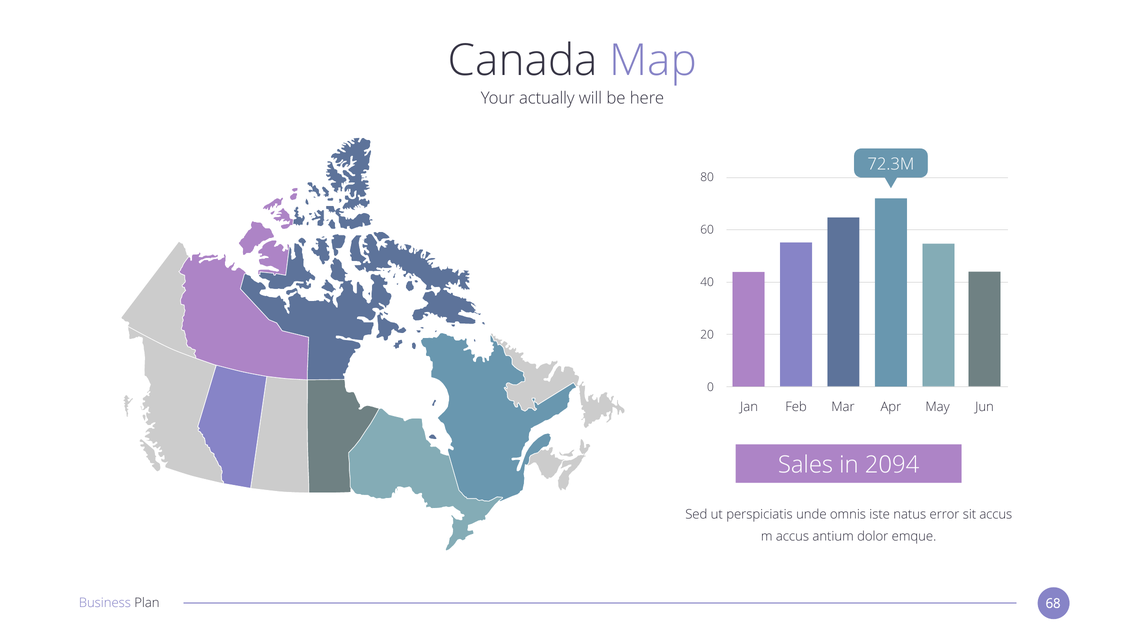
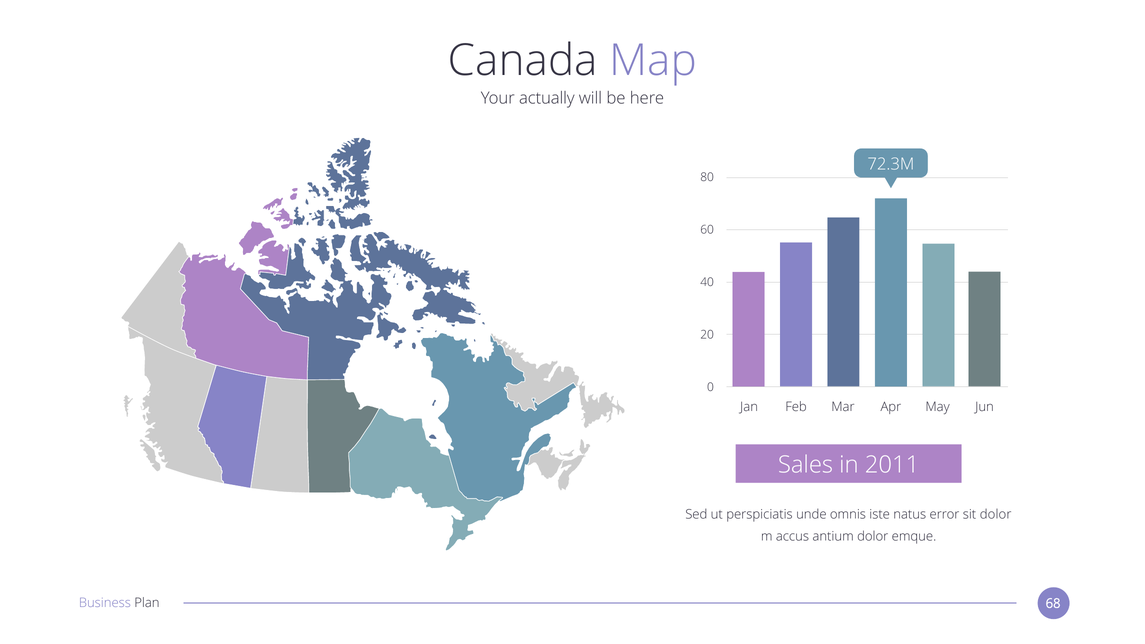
2094: 2094 -> 2011 (892, 465)
sit accus: accus -> dolor (996, 514)
